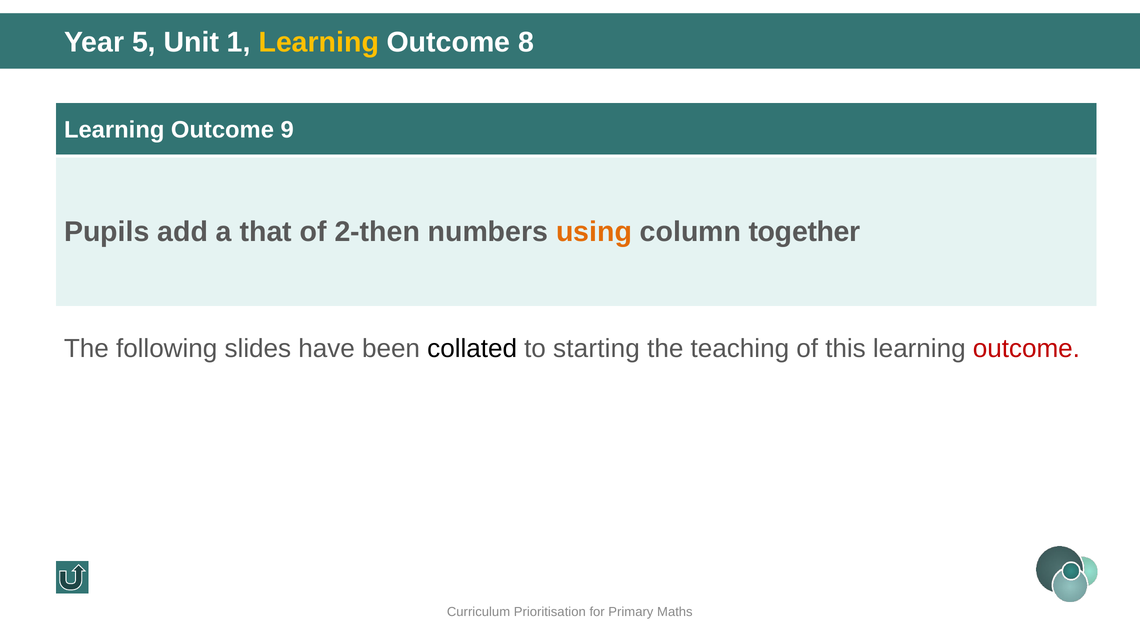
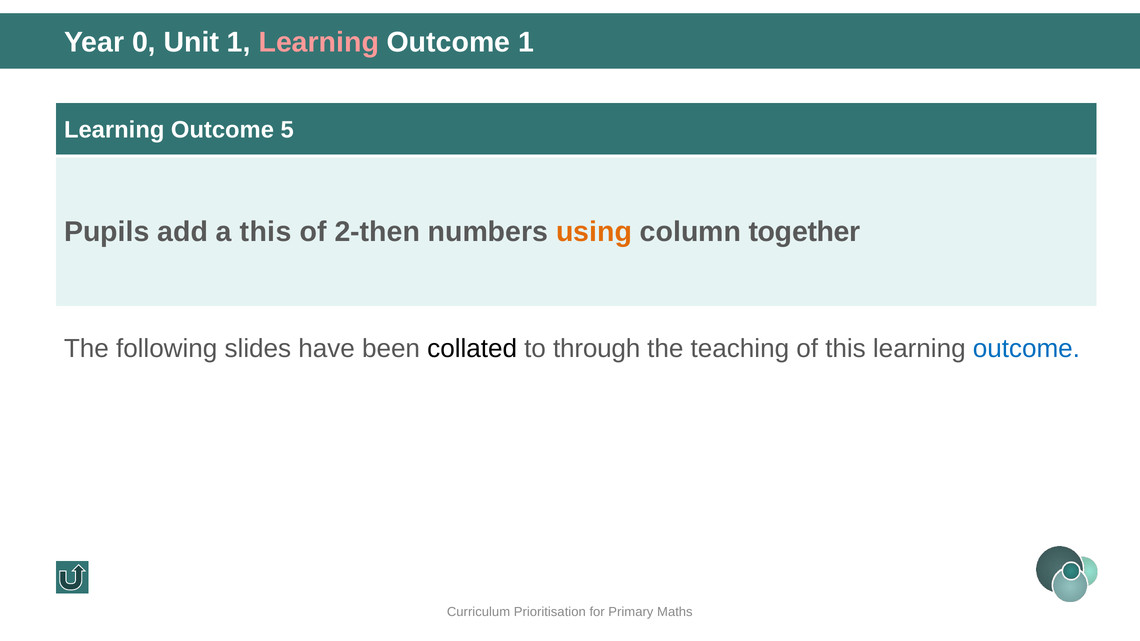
5: 5 -> 0 (144, 42)
Learning colour: yellow -> pink (319, 42)
Outcome 8: 8 -> 1 (526, 42)
9: 9 -> 5 (287, 130)
a that: that -> this (266, 232)
starting: starting -> through (597, 349)
outcome colour: red -> blue (1026, 349)
